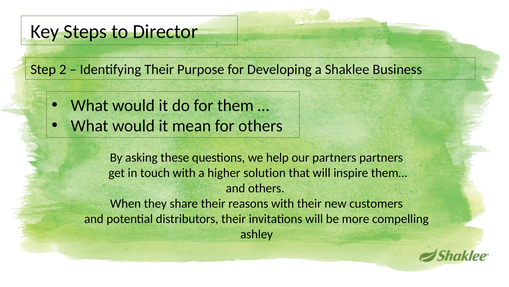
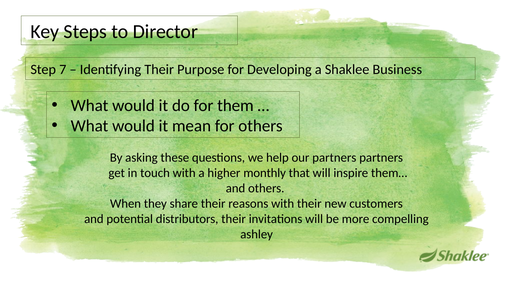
2: 2 -> 7 (63, 69)
solution: solution -> monthly (265, 173)
